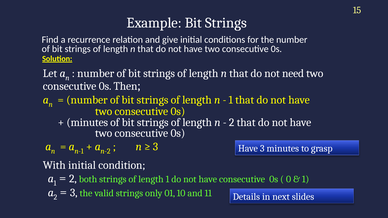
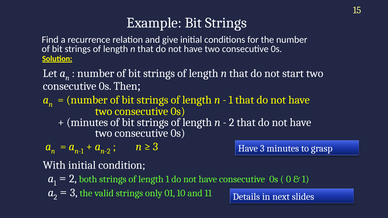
need: need -> start (293, 74)
